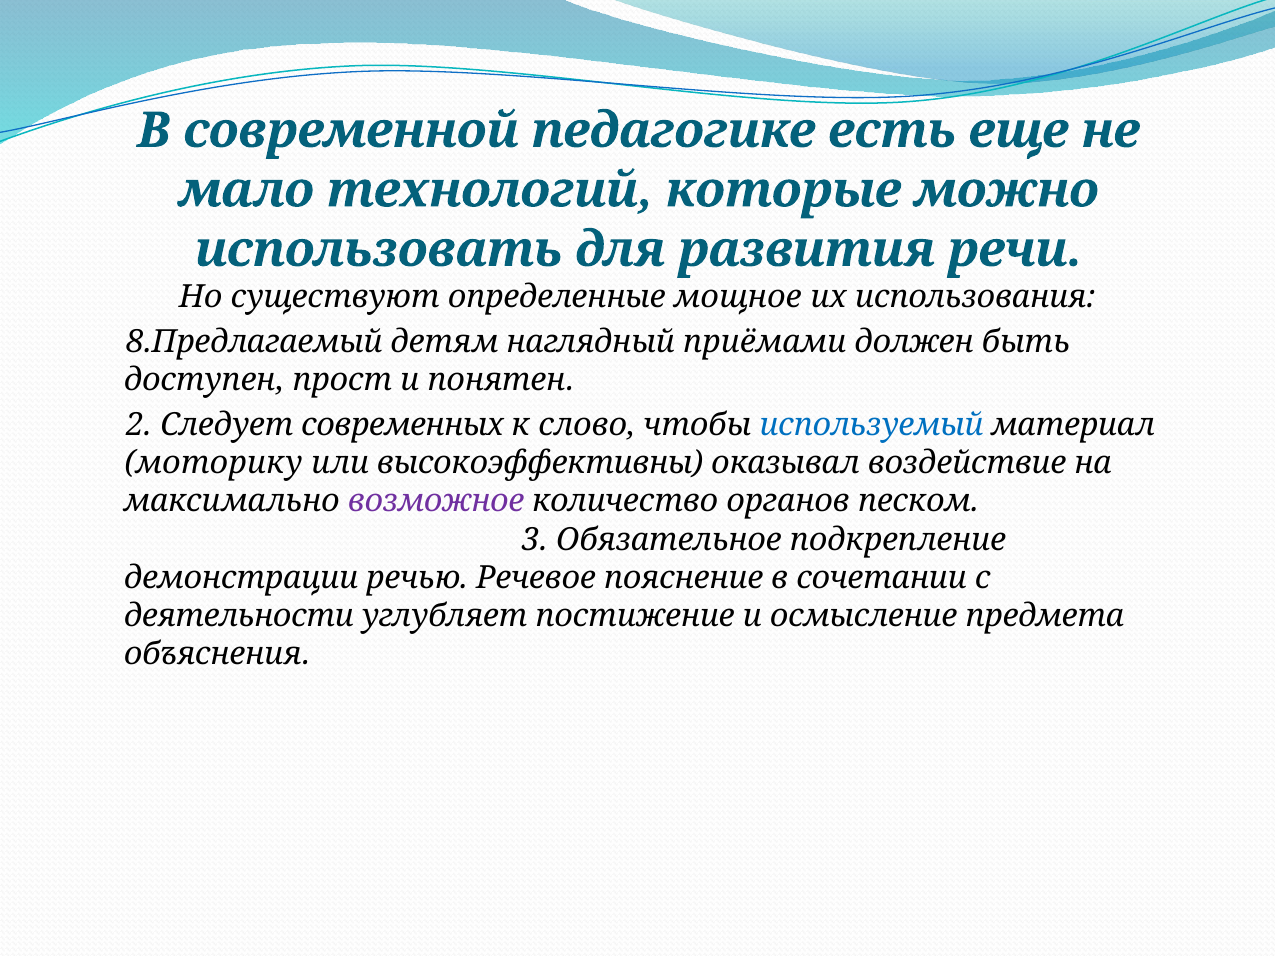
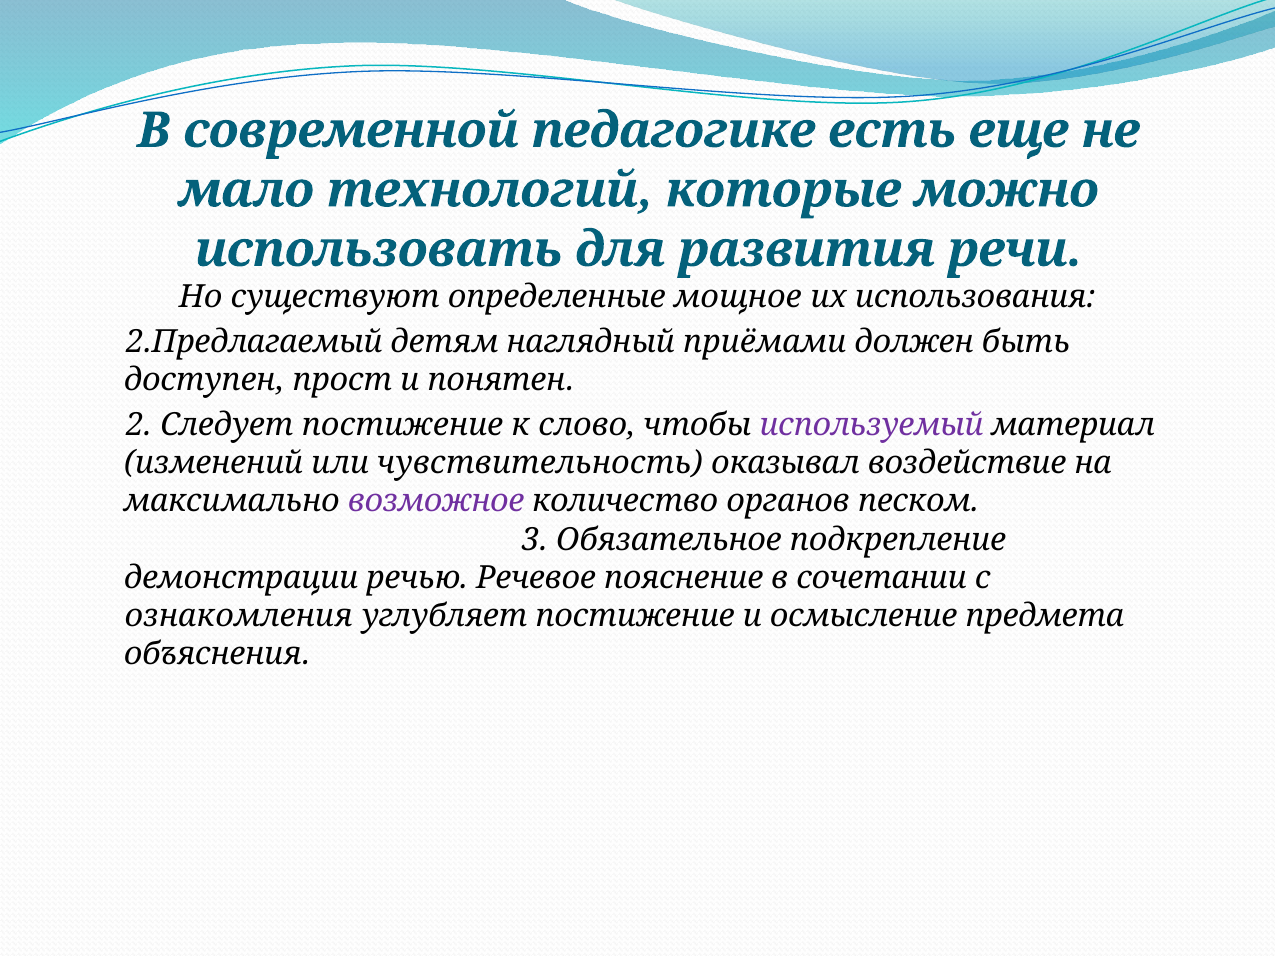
8.Предлагаемый: 8.Предлагаемый -> 2.Предлагаемый (254, 342)
Следует современных: современных -> постижение (402, 425)
используемый colour: blue -> purple (872, 425)
моторику: моторику -> изменений (214, 463)
высокоэффективны: высокоэффективны -> чувствительность (540, 463)
деятельности: деятельности -> ознакомления (239, 616)
